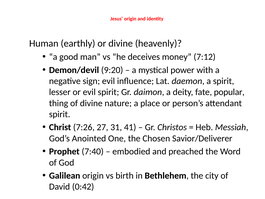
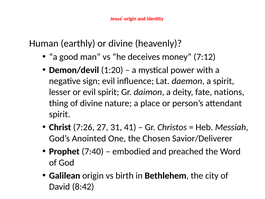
9:20: 9:20 -> 1:20 (112, 70)
popular: popular -> nations (229, 92)
0:42: 0:42 -> 8:42 (83, 187)
